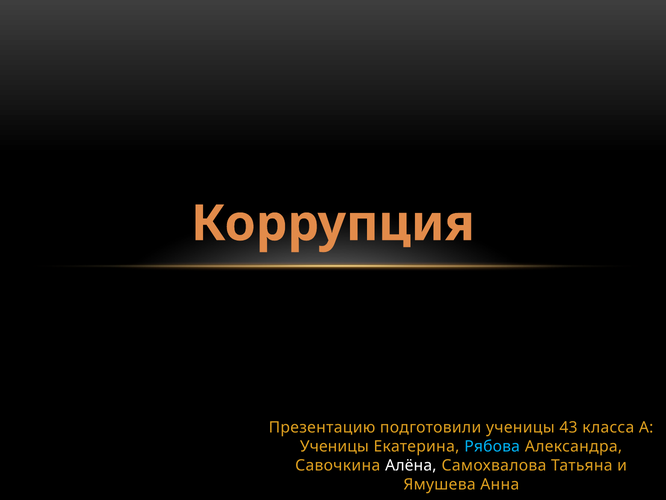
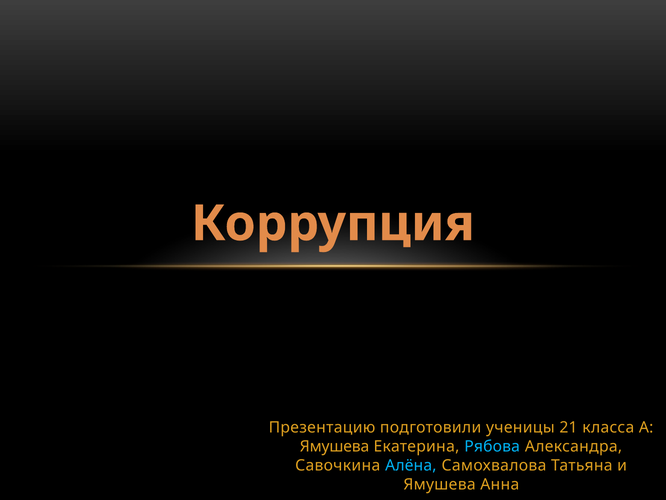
43: 43 -> 21 (568, 427)
Ученицы: Ученицы -> Ямушева (335, 446)
Алёна colour: white -> light blue (411, 465)
